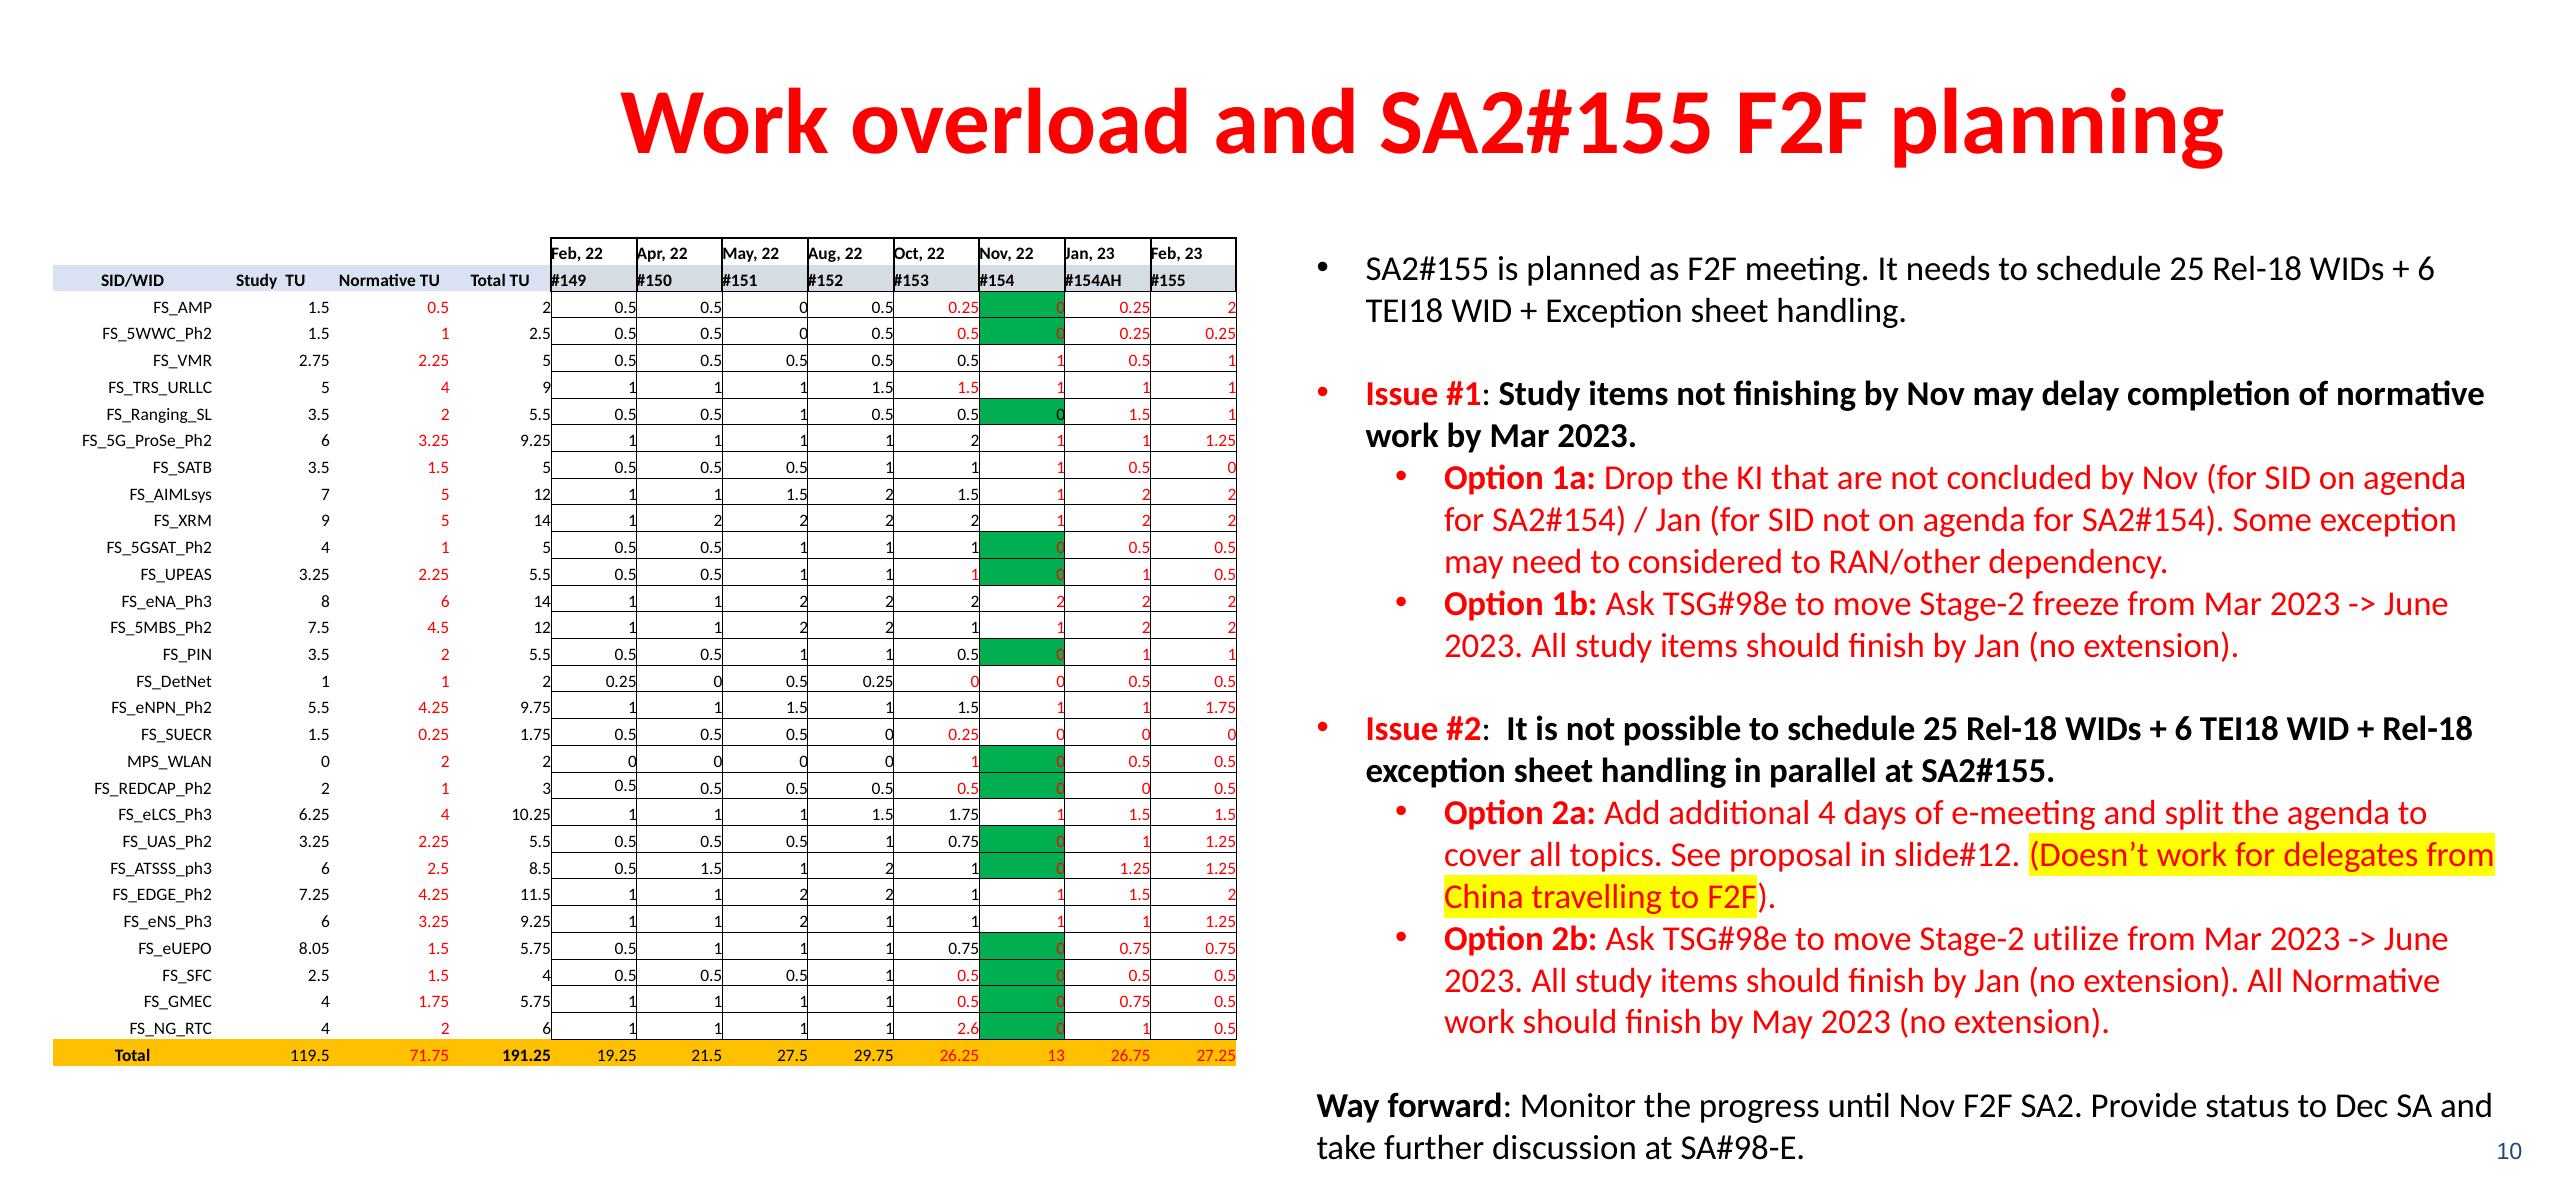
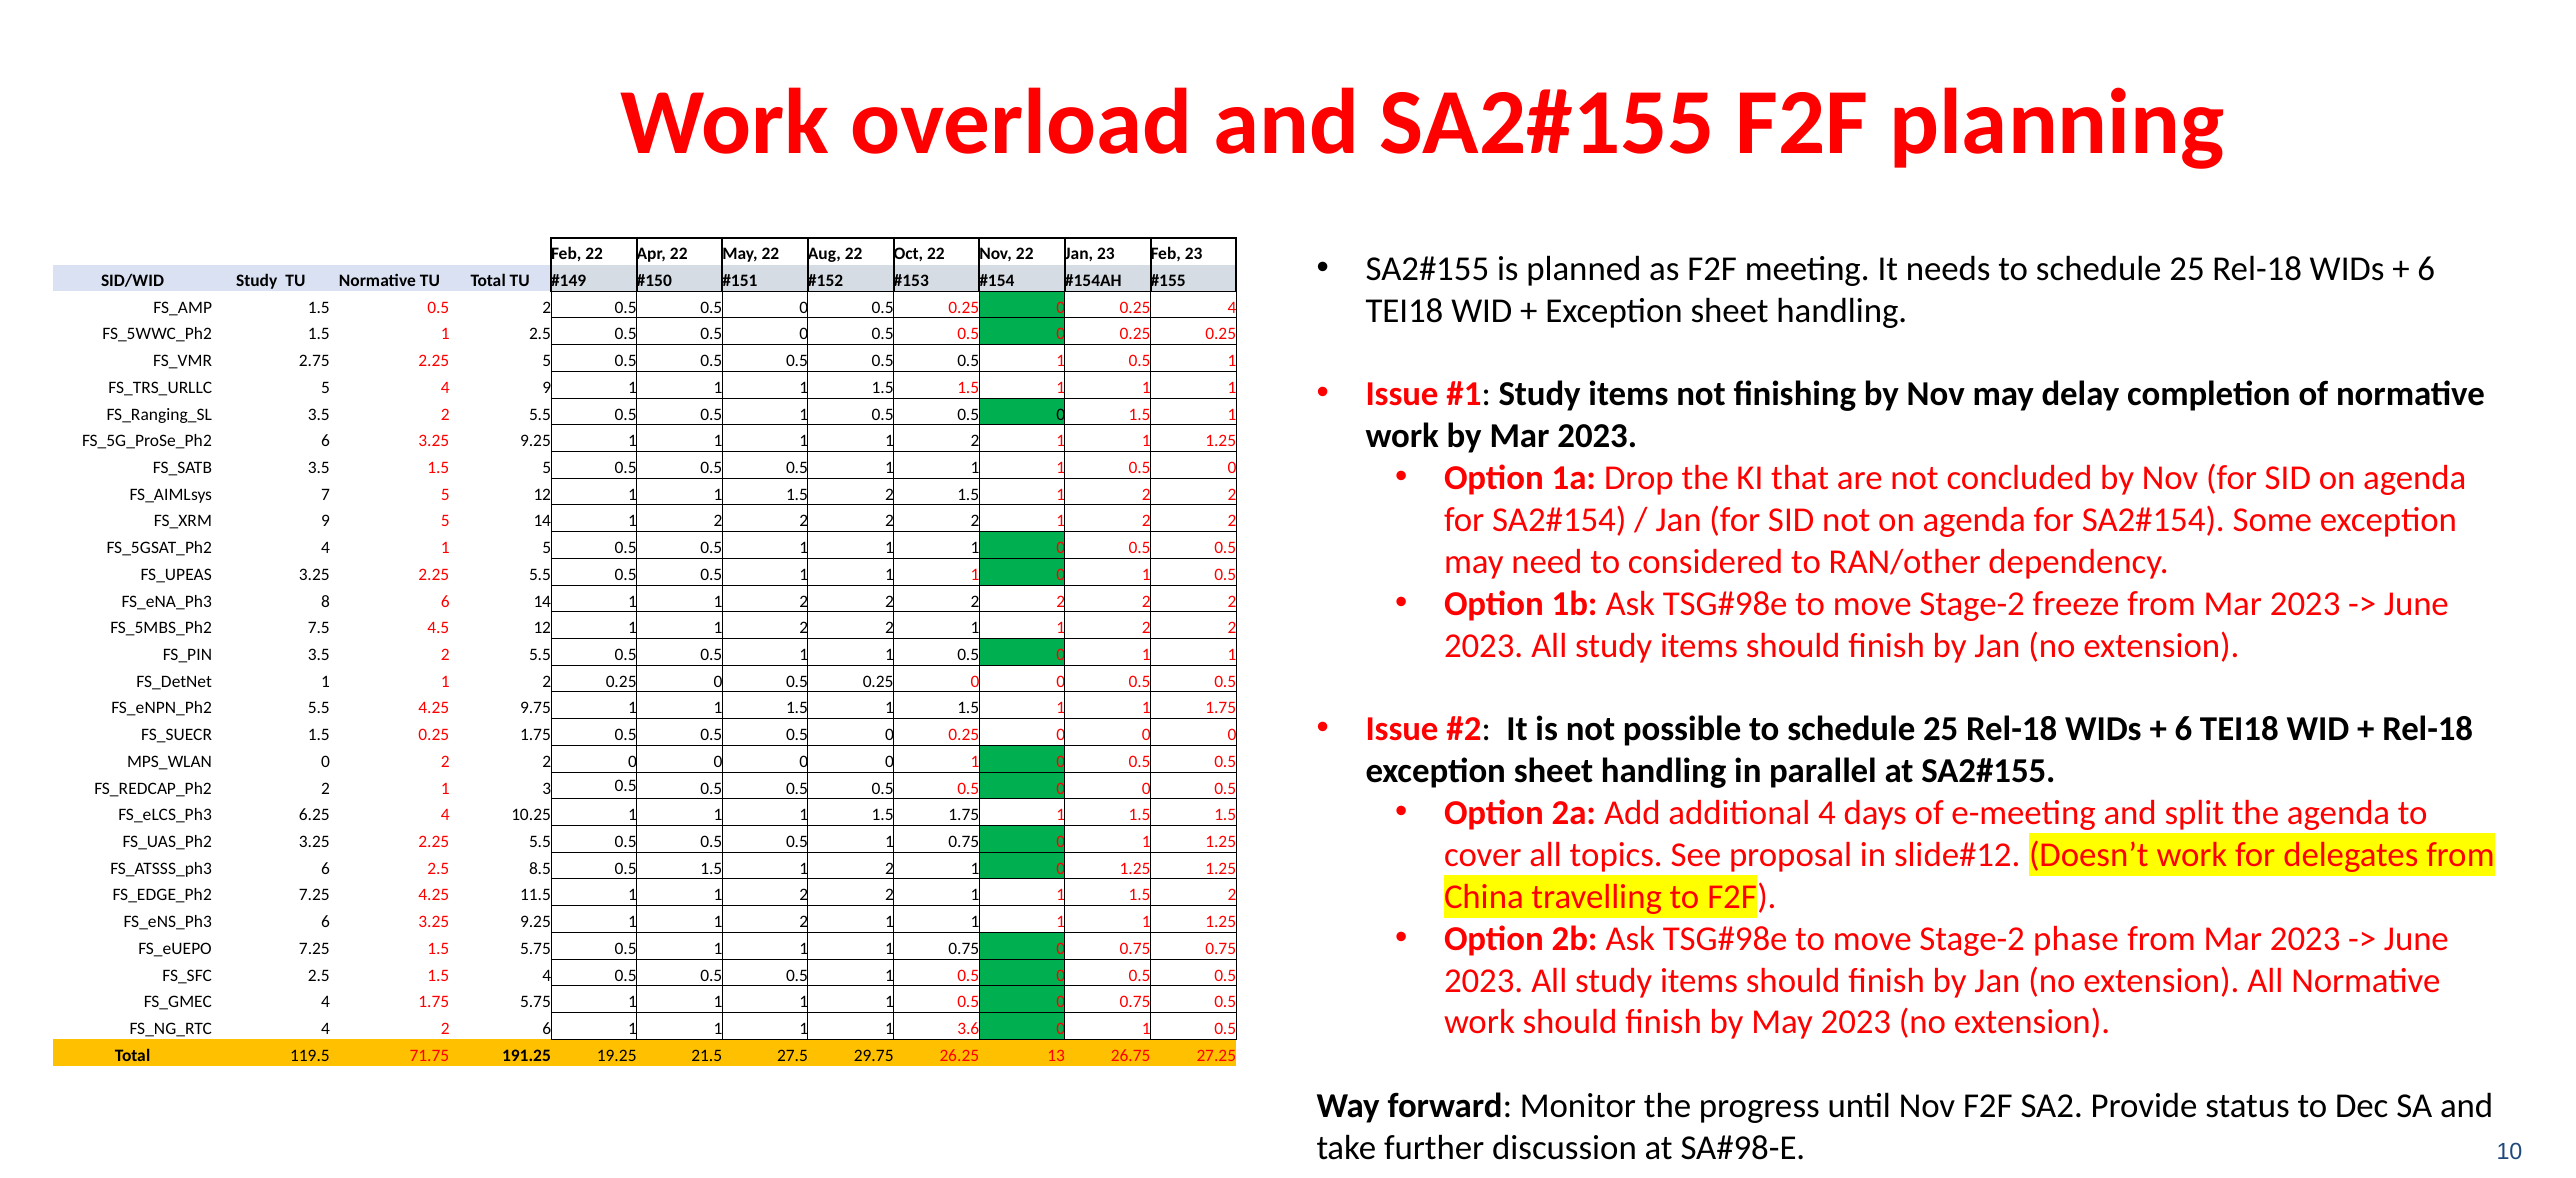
0.25 2: 2 -> 4 (1232, 308)
utilize: utilize -> phase (2076, 939)
8.05: 8.05 -> 7.25 (314, 949)
2.6: 2.6 -> 3.6 (968, 1029)
